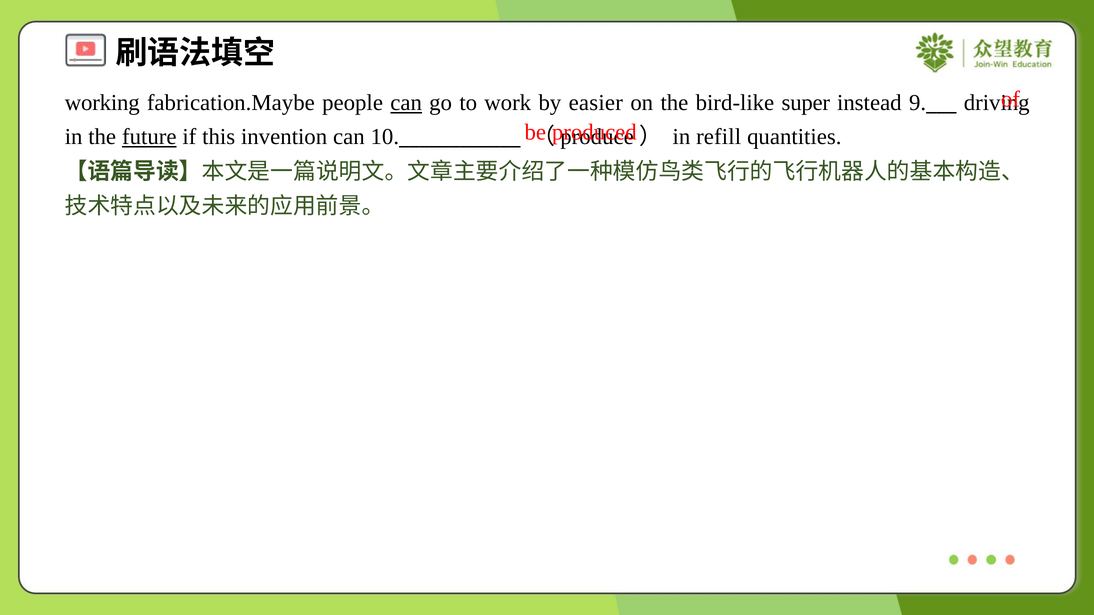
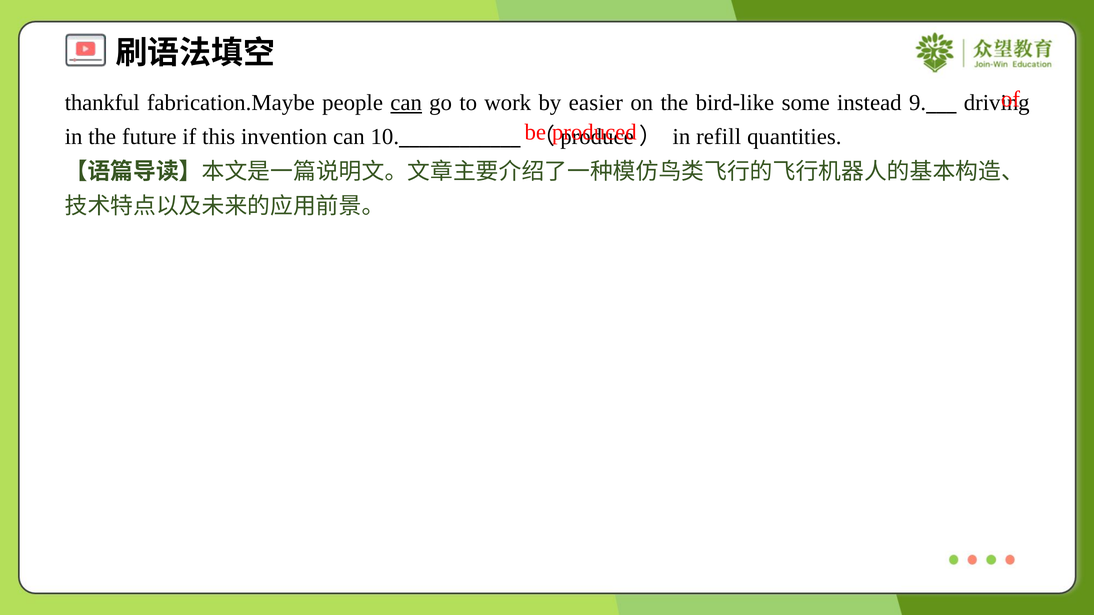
working: working -> thankful (102, 103)
super: super -> some (806, 103)
future underline: present -> none (149, 137)
